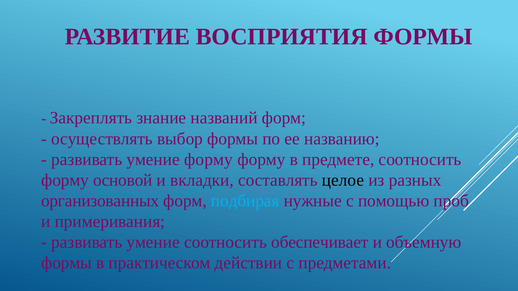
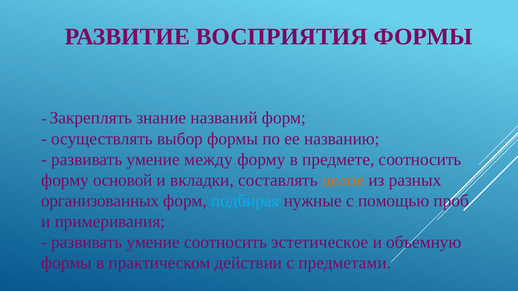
умение форму: форму -> между (209, 160)
целое colour: black -> orange (343, 180)
обеспечивает: обеспечивает -> эстетическое (320, 243)
